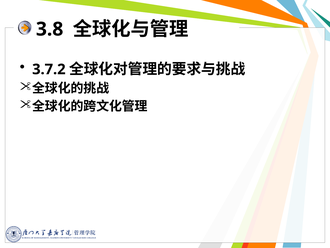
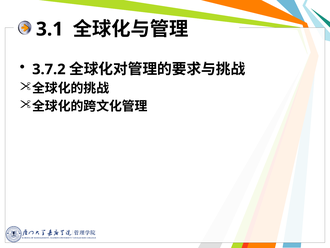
3.8: 3.8 -> 3.1 (50, 29)
